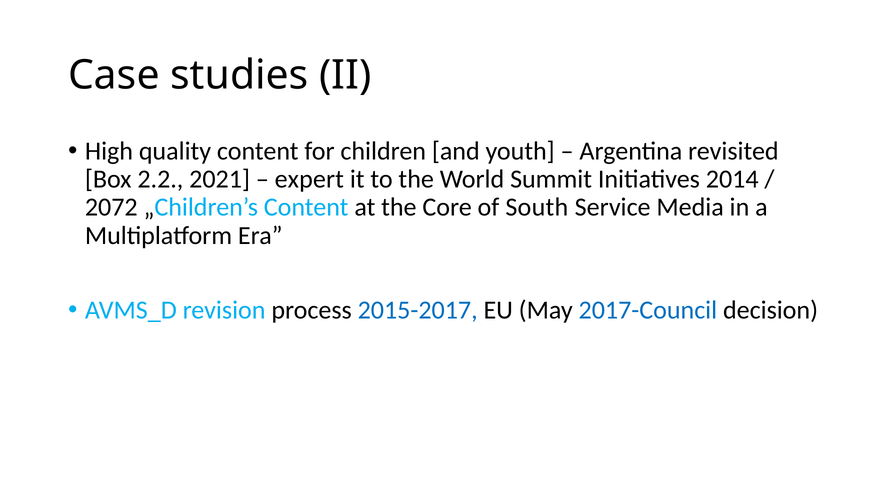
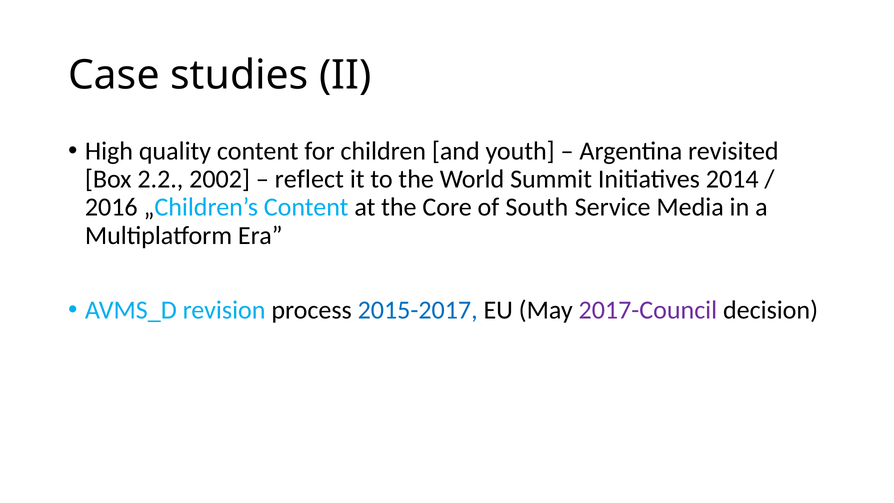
2021: 2021 -> 2002 (220, 179)
expert: expert -> reflect (309, 179)
2072: 2072 -> 2016 (111, 207)
2017-Council colour: blue -> purple (648, 310)
